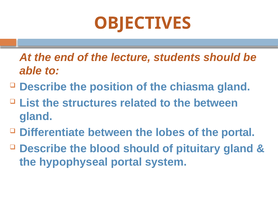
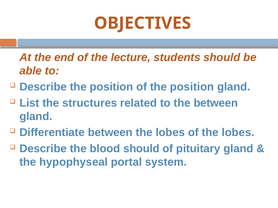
of the chiasma: chiasma -> position (192, 87)
of the portal: portal -> lobes (238, 133)
